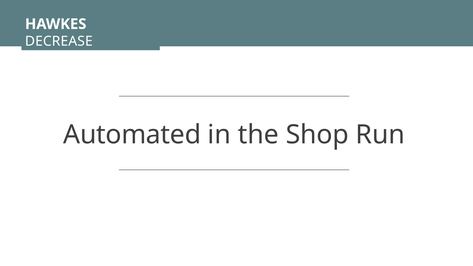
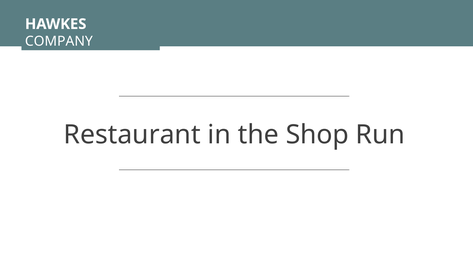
DECREASE: DECREASE -> COMPANY (59, 41)
Automated: Automated -> Restaurant (132, 135)
